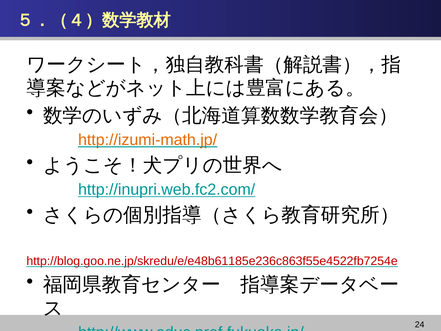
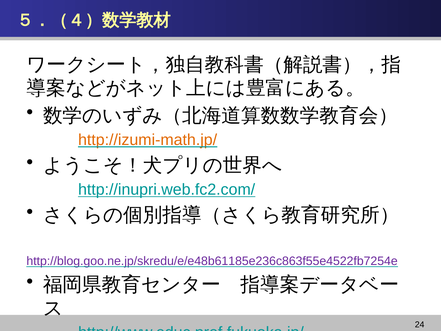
http://blog.goo.ne.jp/skredu/e/e48b61185e236c863f55e4522fb7254e colour: red -> purple (212, 261)
